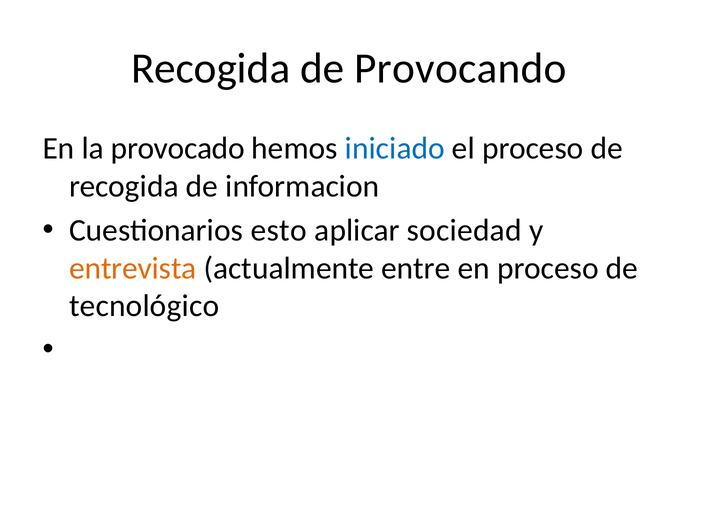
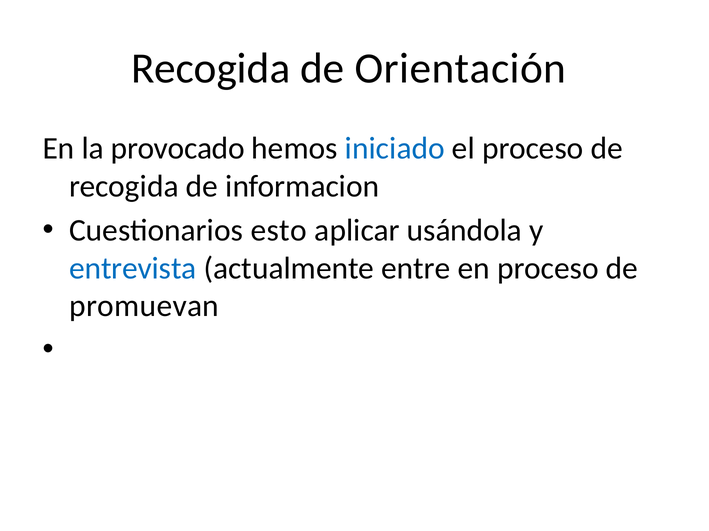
Provocando: Provocando -> Orientación (460, 69)
sociedad: sociedad -> usándola (464, 231)
entrevista colour: orange -> blue (133, 269)
tecnológico: tecnológico -> promuevan (144, 306)
